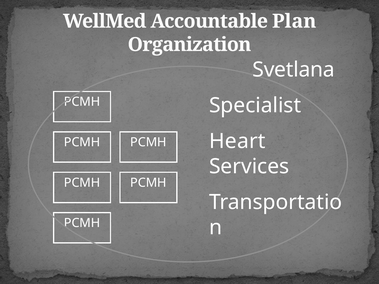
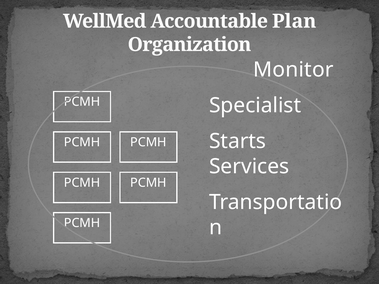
Svetlana: Svetlana -> Monitor (293, 70)
Heart: Heart -> Starts (238, 141)
